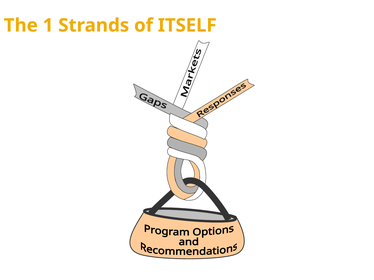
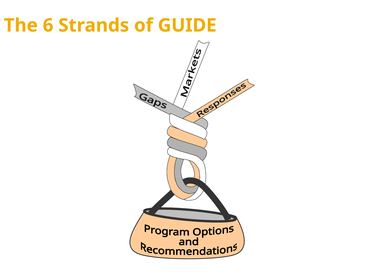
1: 1 -> 6 (48, 25)
ITSELF: ITSELF -> GUIDE (187, 25)
